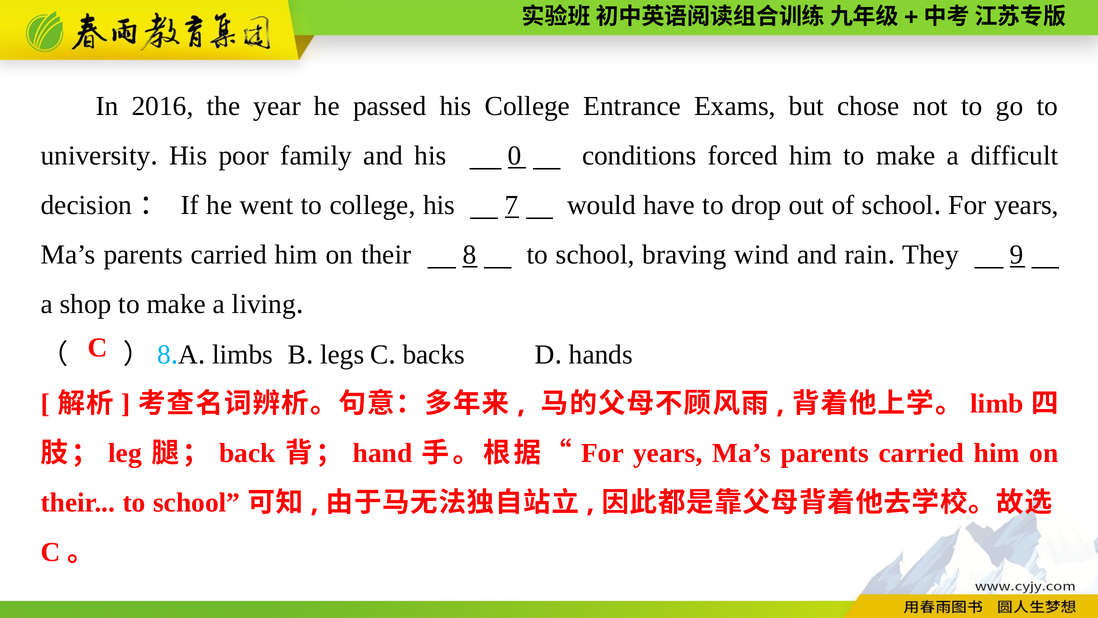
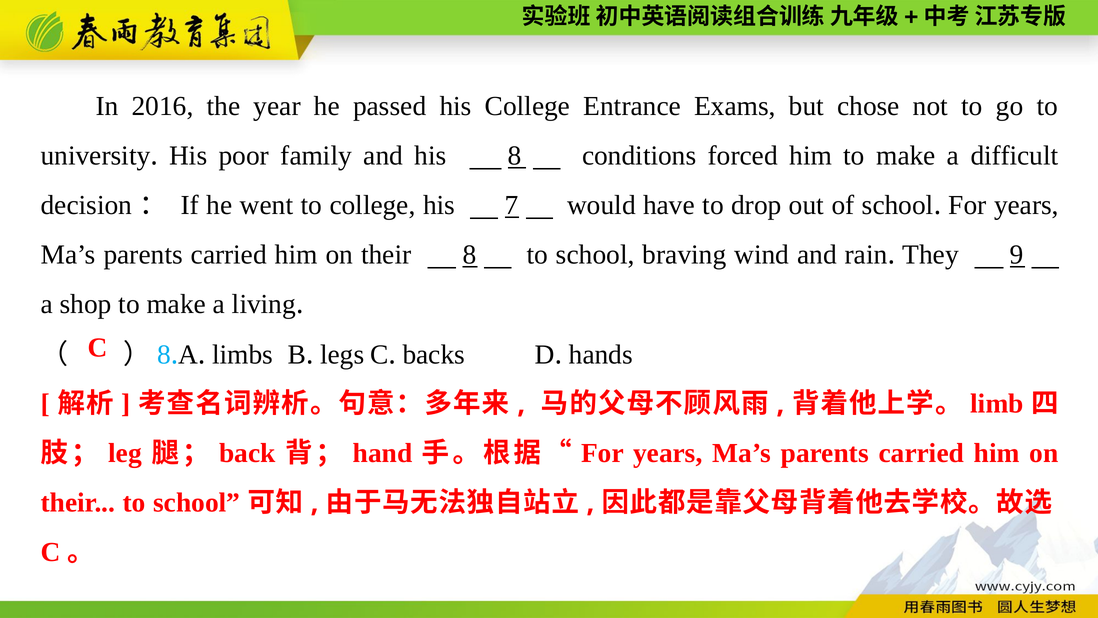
his 0: 0 -> 8 (515, 156)
